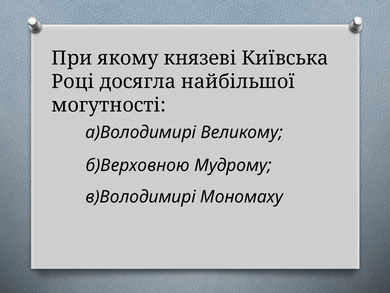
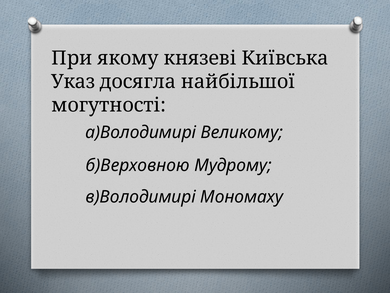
Році: Році -> Указ (73, 82)
